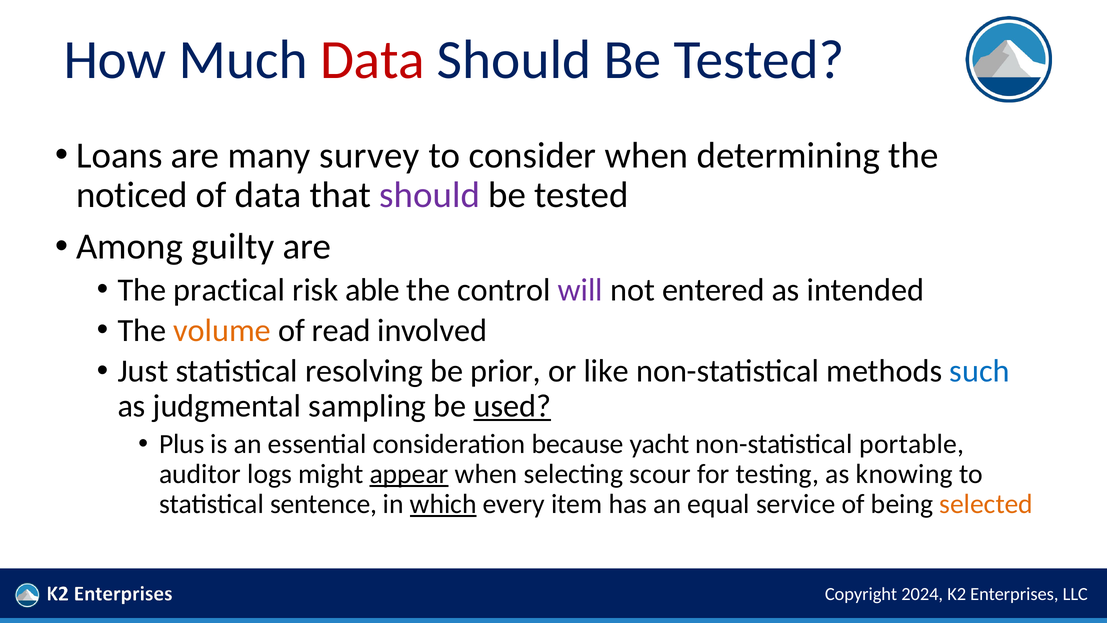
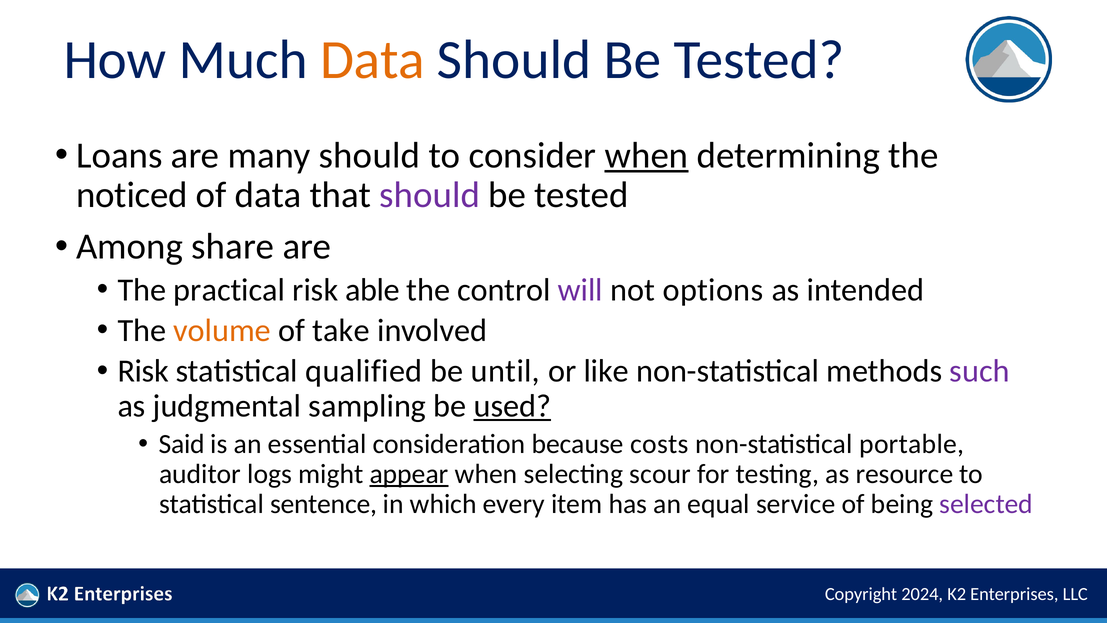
Data colour: red -> orange (372, 60)
many survey: survey -> should (369, 155)
when underline: none -> present (646, 155)
guilty: guilty -> share (233, 247)
entered: entered -> options (713, 290)
read: read -> take (341, 330)
Just: Just -> Risk (143, 371)
resolving: resolving -> qualified (364, 371)
prior: prior -> until (505, 371)
such colour: blue -> purple (980, 371)
Plus: Plus -> Said (182, 444)
yacht: yacht -> costs (659, 444)
knowing: knowing -> resource (905, 474)
which underline: present -> none (443, 504)
selected colour: orange -> purple (986, 504)
